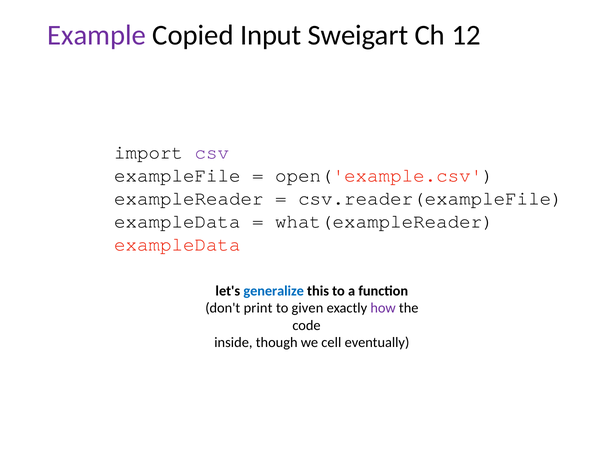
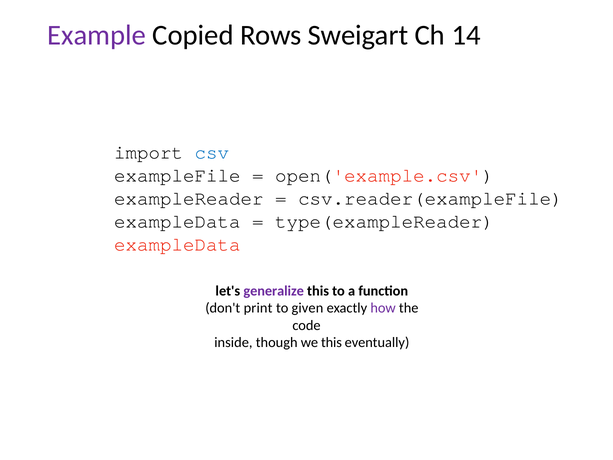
Input: Input -> Rows (271, 35)
12: 12 -> 14 (466, 35)
csv colour: purple -> blue (212, 152)
what(exampleReader: what(exampleReader -> type(exampleReader (384, 221)
generalize colour: blue -> purple (274, 291)
we cell: cell -> this (331, 342)
